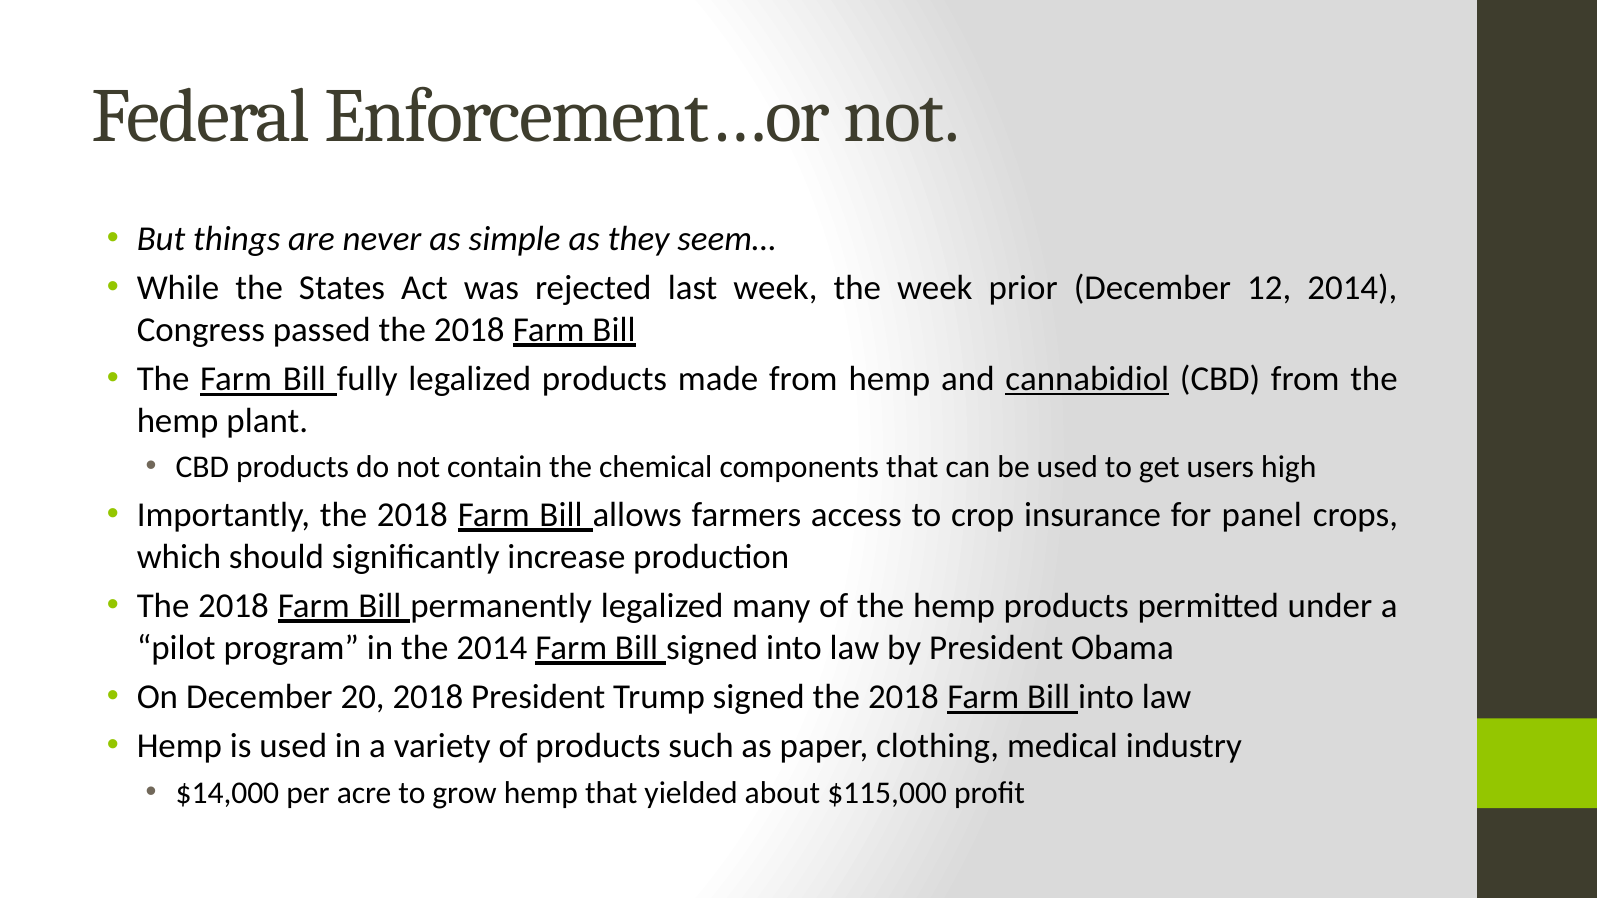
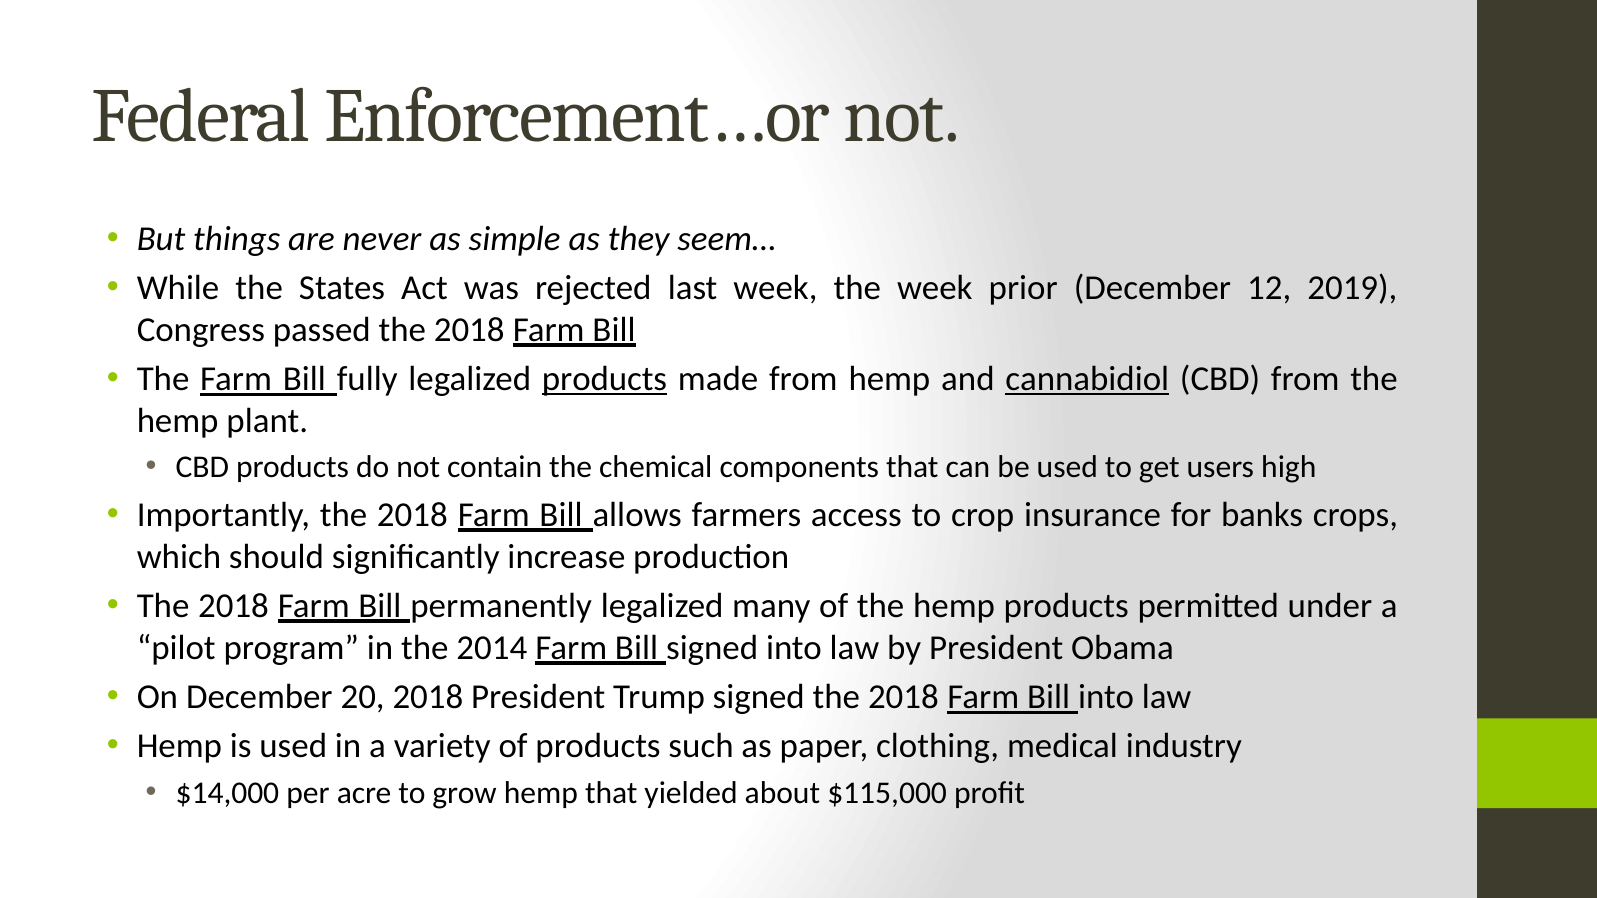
12 2014: 2014 -> 2019 (1352, 288)
products underline: none -> present (605, 379)
panel: panel -> banks (1262, 515)
